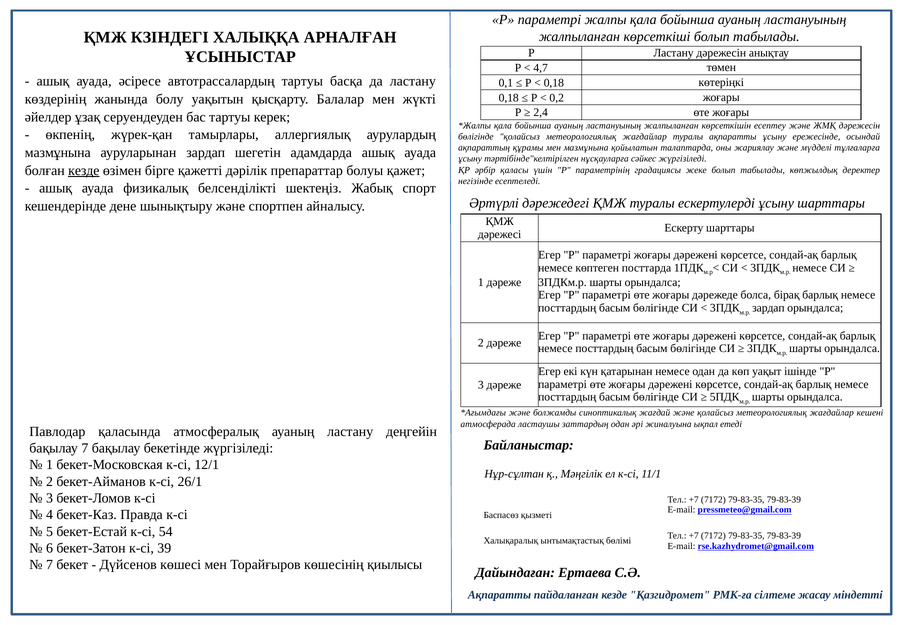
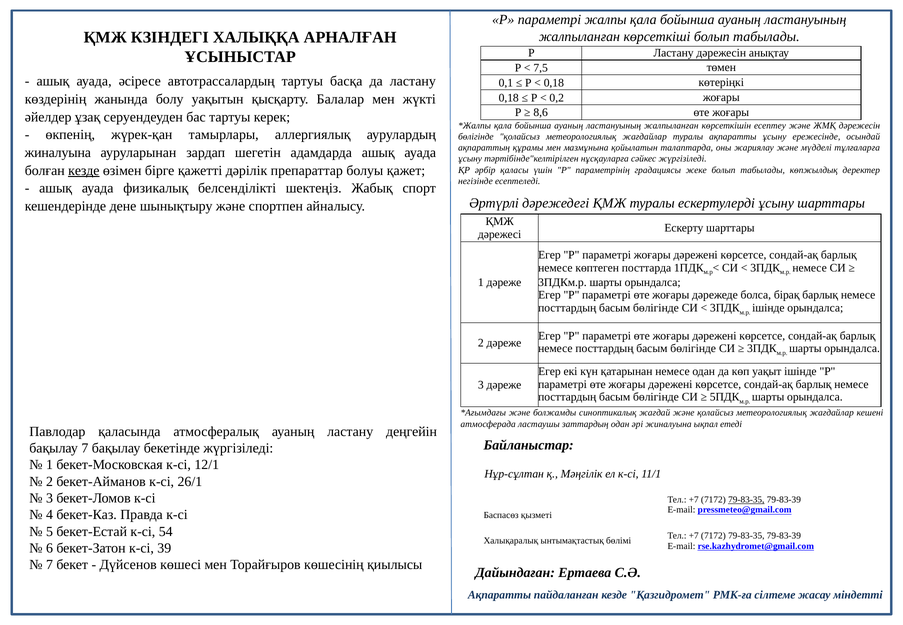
4,7: 4,7 -> 7,5 (541, 68)
2,4: 2,4 -> 8,6 (541, 113)
мазмұнына: мазмұнына -> жиналуына (58, 153)
зардап: зардап -> ішінде (768, 308)
79-83-35 underline: none -> present (746, 500)
